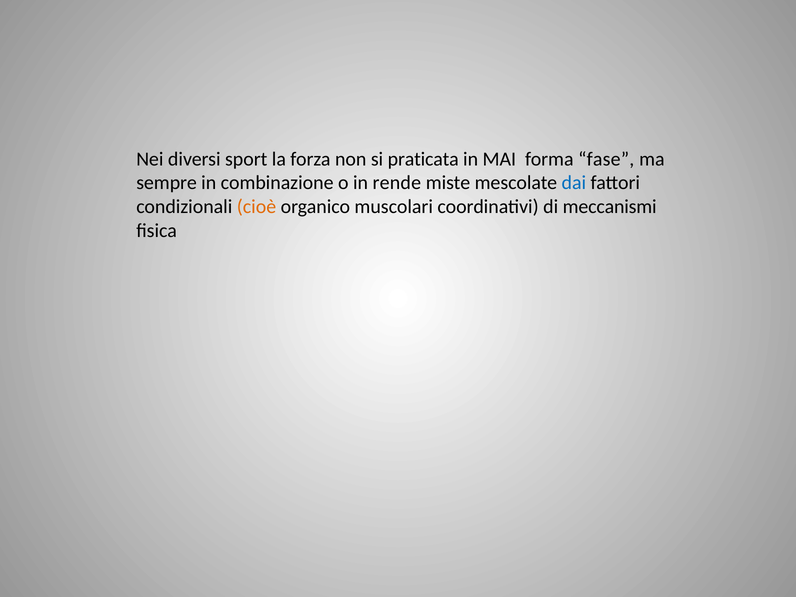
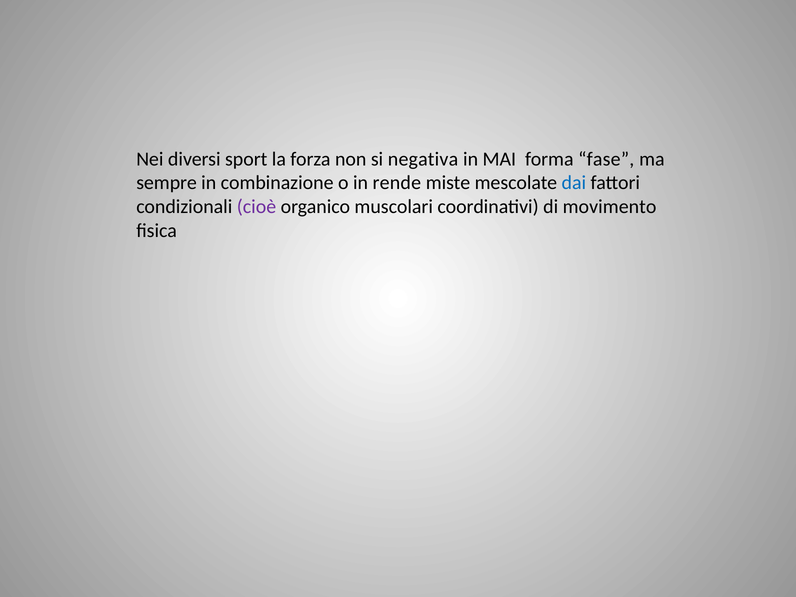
praticata: praticata -> negativa (423, 159)
cioè colour: orange -> purple (256, 207)
meccanismi: meccanismi -> movimento (610, 207)
